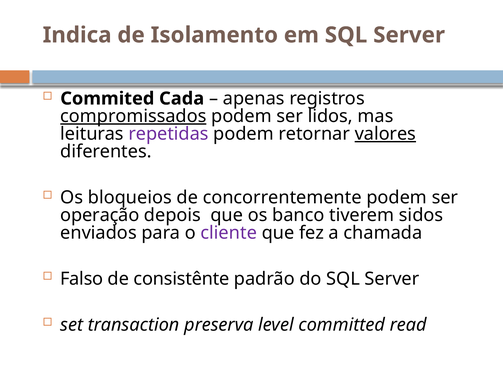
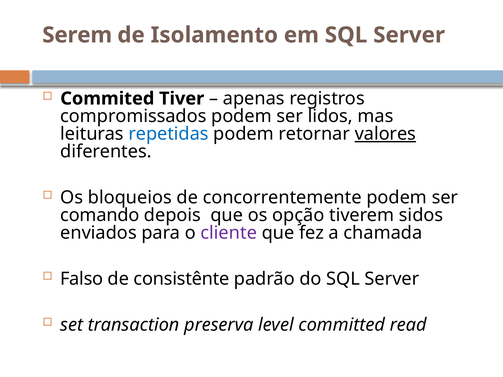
Indica: Indica -> Serem (77, 35)
Cada: Cada -> Tiver (182, 99)
compromissados underline: present -> none (133, 116)
repetidas colour: purple -> blue (169, 134)
operação: operação -> comando (100, 215)
banco: banco -> opção (298, 215)
